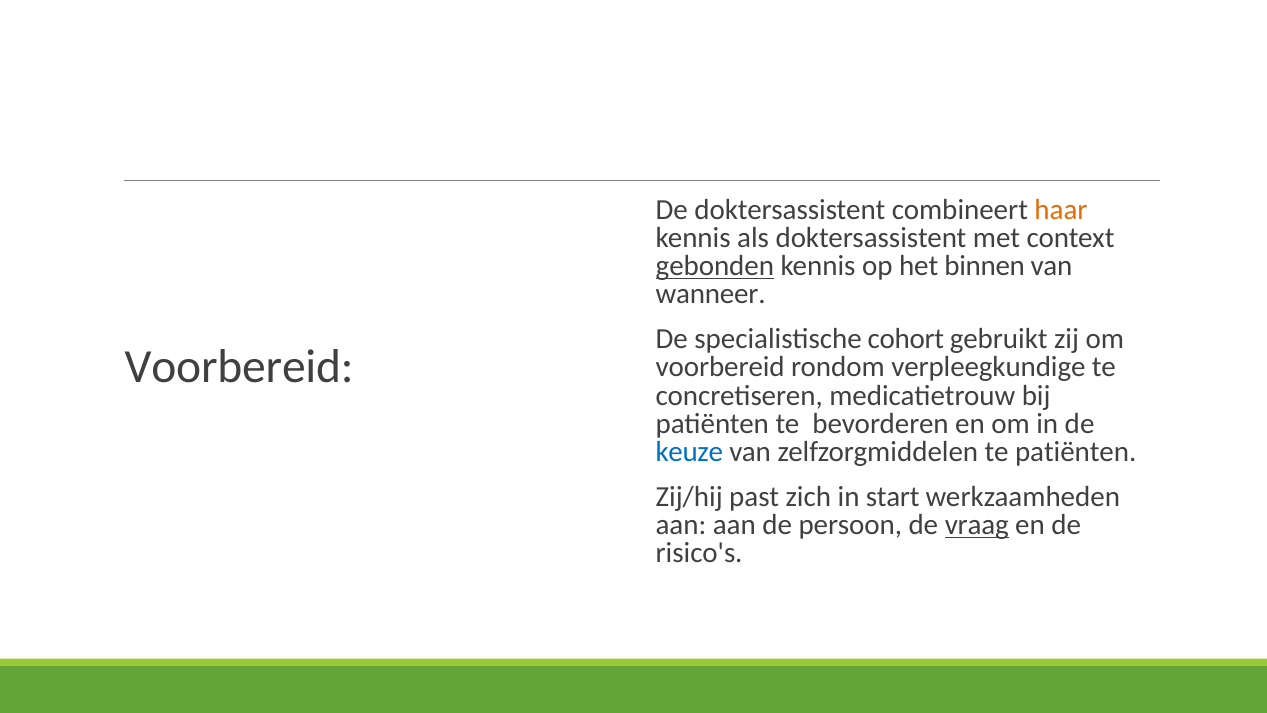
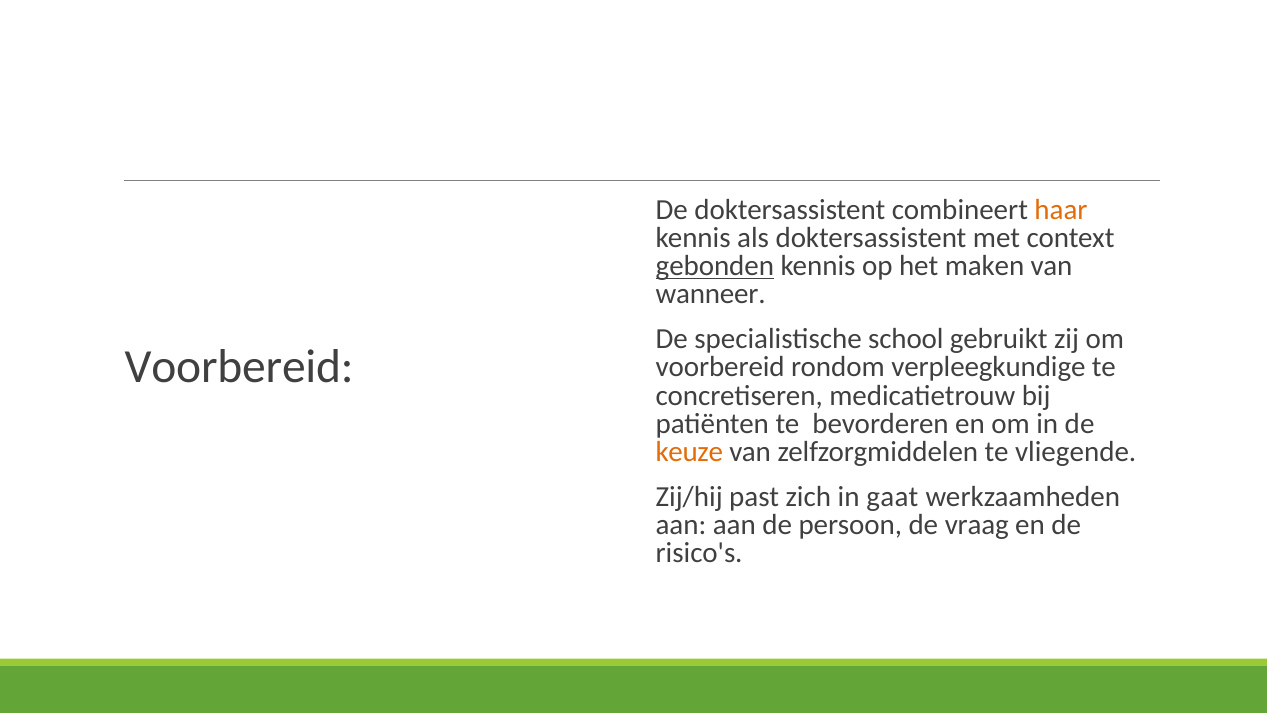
binnen: binnen -> maken (985, 266)
cohort: cohort -> school (906, 339)
keuze colour: blue -> orange (689, 452)
te patiënten: patiënten -> vliegende (1076, 452)
start: start -> gaat (892, 497)
vraag underline: present -> none (977, 525)
